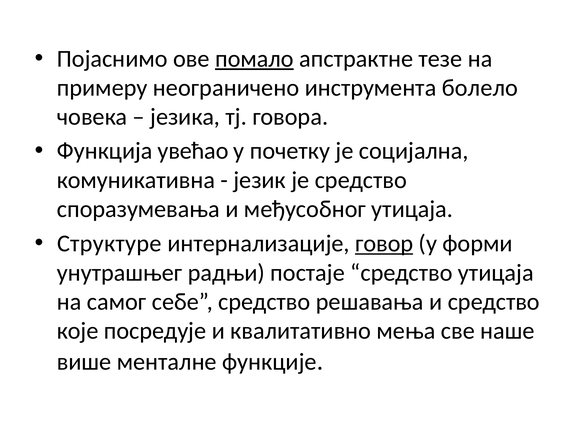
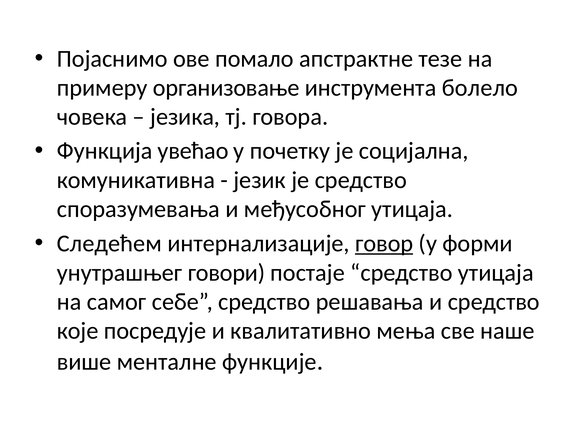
помало underline: present -> none (254, 59)
неограничено: неограничено -> организовање (226, 88)
Структуре: Структуре -> Следећем (109, 244)
радњи: радњи -> говори (226, 273)
